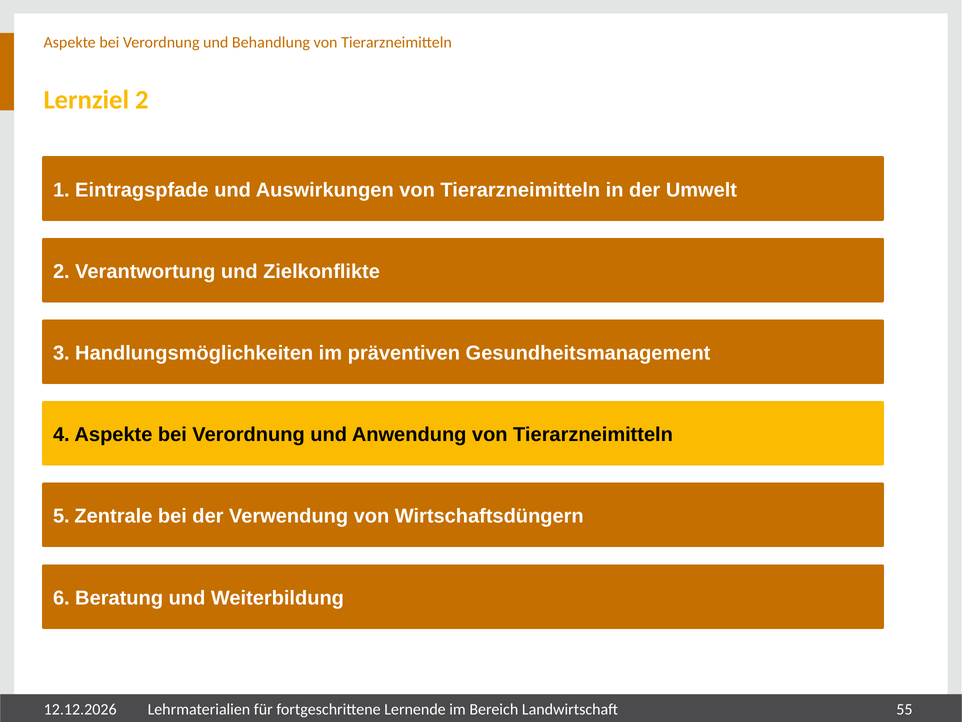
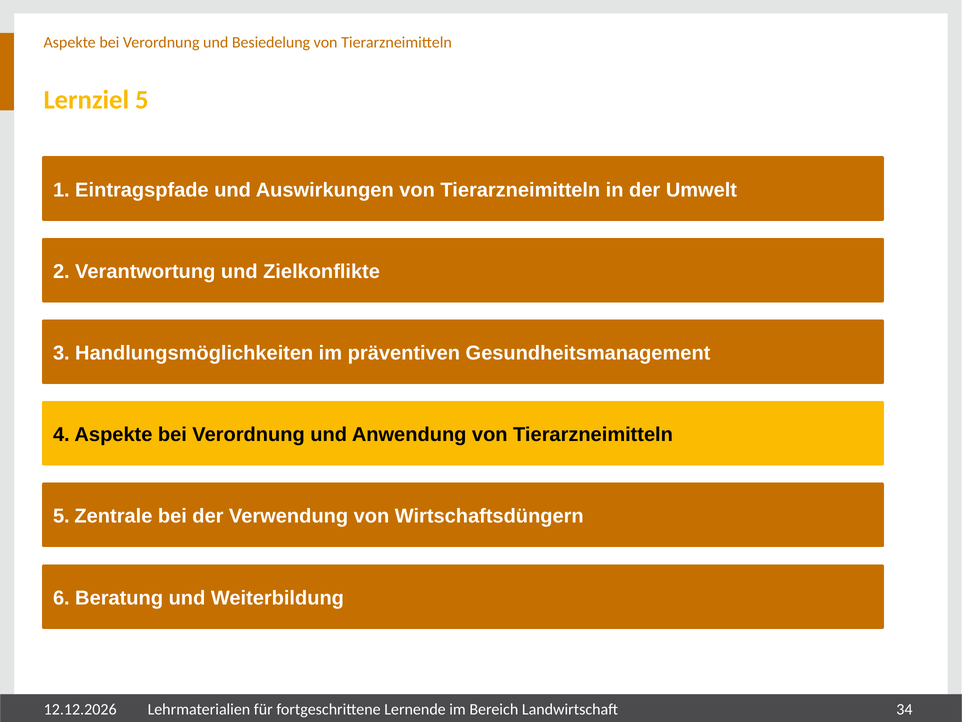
Behandlung: Behandlung -> Besiedelung (271, 42)
Lernziel 2: 2 -> 5 (142, 100)
55: 55 -> 34 (904, 709)
